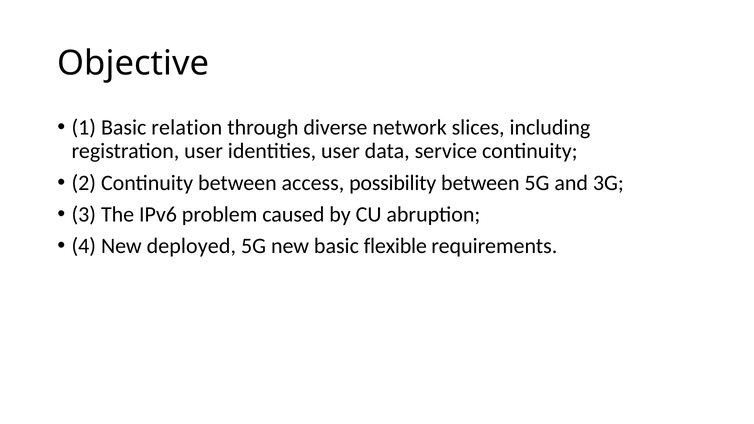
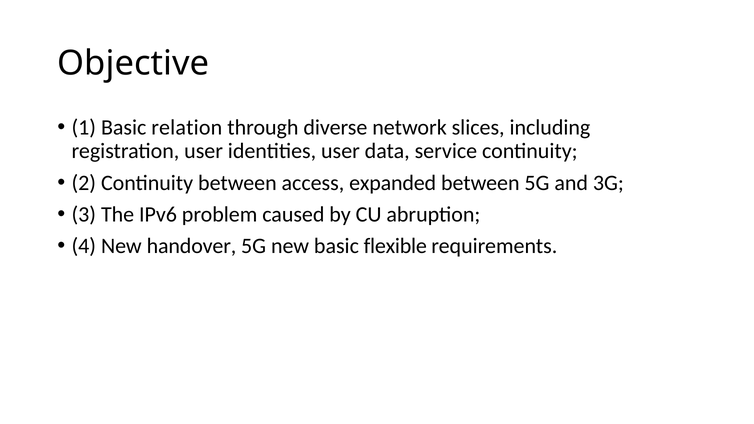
possibility: possibility -> expanded (393, 183)
deployed: deployed -> handover (191, 246)
